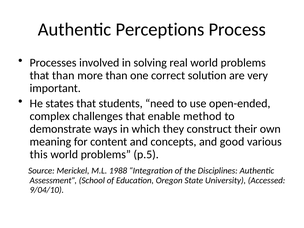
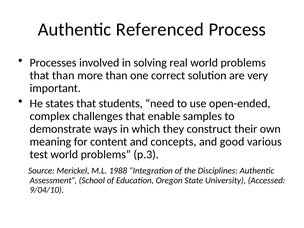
Perceptions: Perceptions -> Referenced (160, 29)
method: method -> samples (202, 116)
this: this -> test (39, 154)
p.5: p.5 -> p.3 (146, 154)
